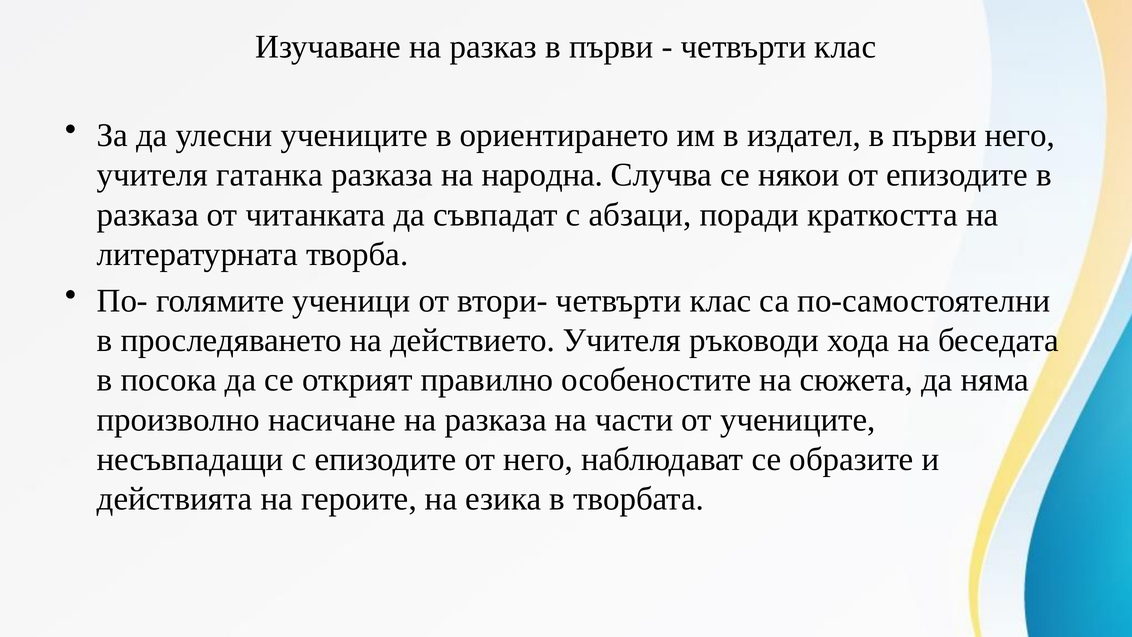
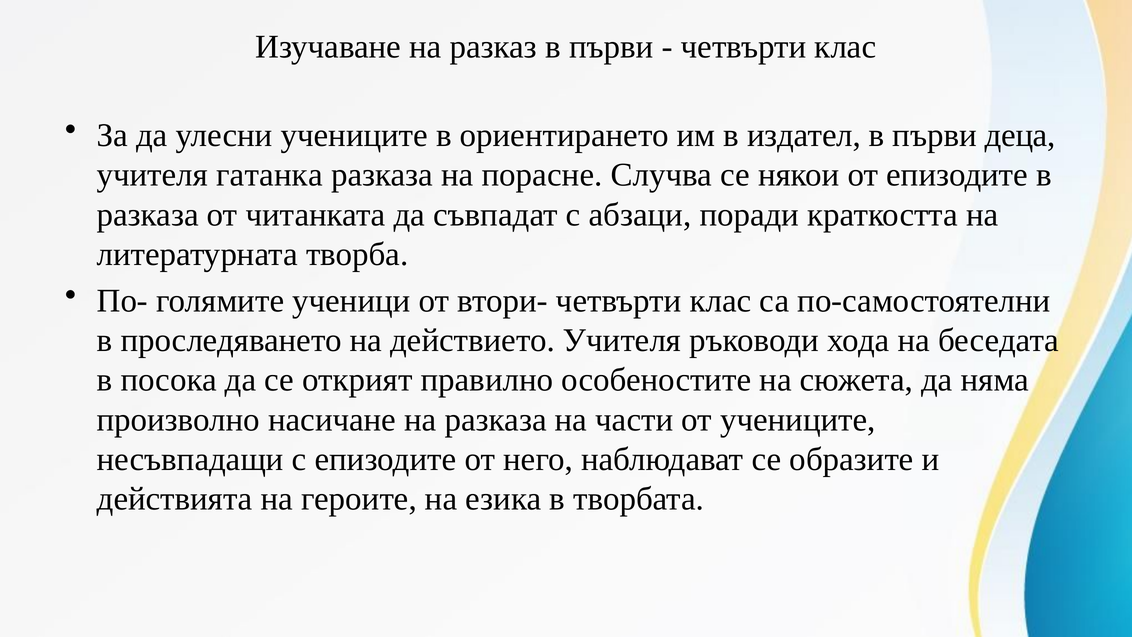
първи него: него -> деца (1020, 135)
народна: народна -> порасне (542, 175)
